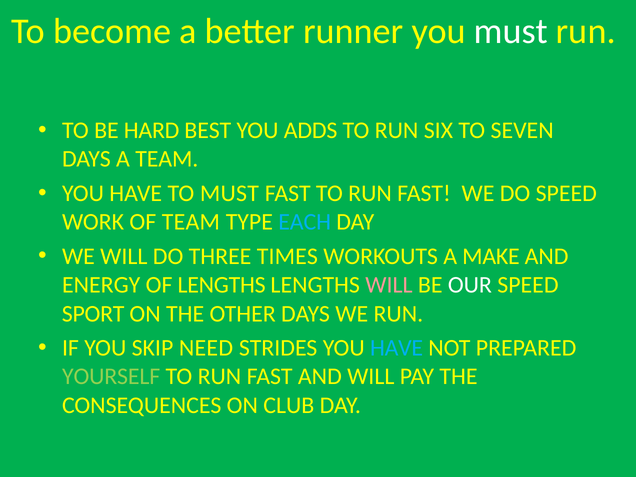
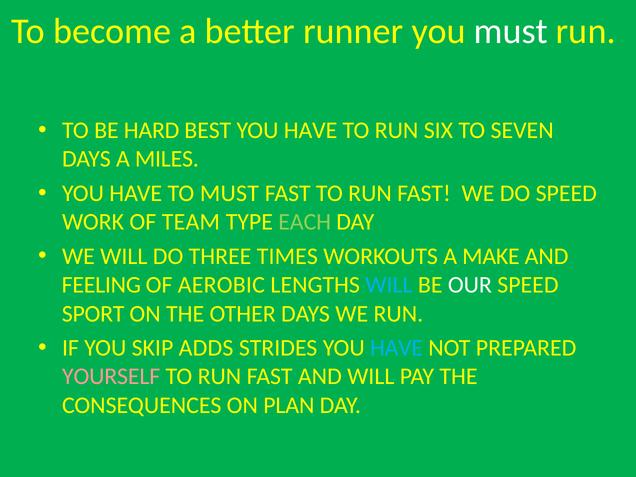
BEST YOU ADDS: ADDS -> HAVE (311, 130)
A TEAM: TEAM -> MILES (167, 159)
EACH colour: light blue -> light green (305, 222)
ENERGY: ENERGY -> FEELING (101, 285)
OF LENGTHS: LENGTHS -> AEROBIC (221, 285)
WILL colour: pink -> light blue (389, 285)
NEED: NEED -> ADDS (206, 348)
YOURSELF colour: light green -> pink (111, 377)
CLUB: CLUB -> PLAN (289, 405)
